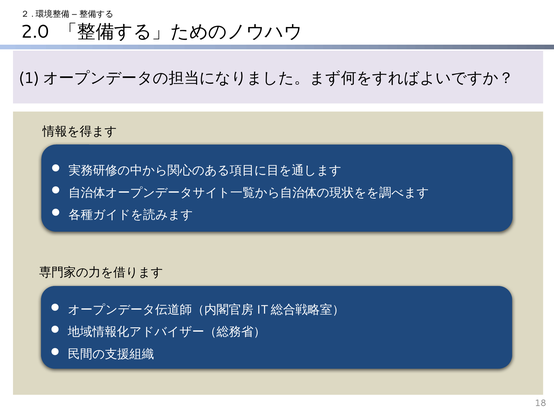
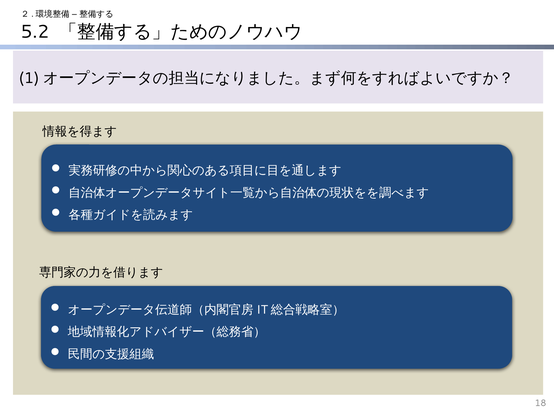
2.0: 2.0 -> 5.2 (35, 32)
